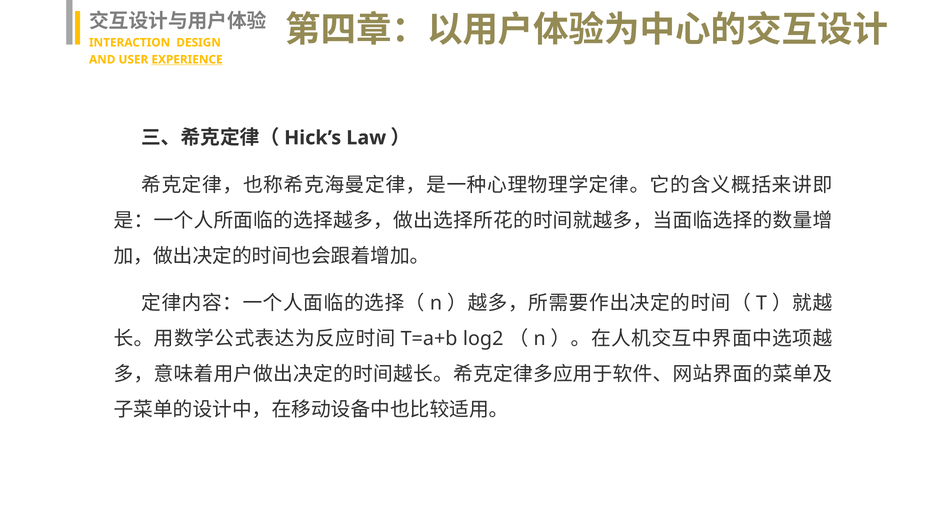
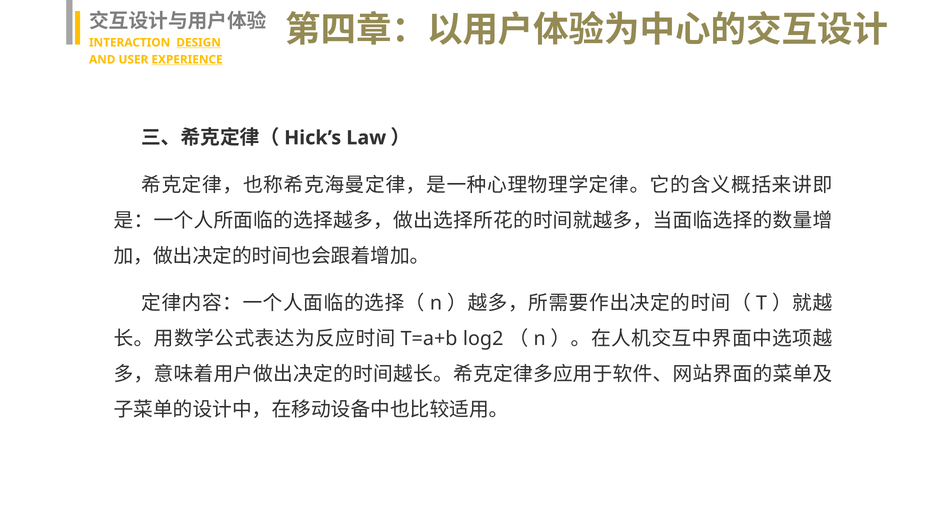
DESIGN underline: none -> present (199, 43)
